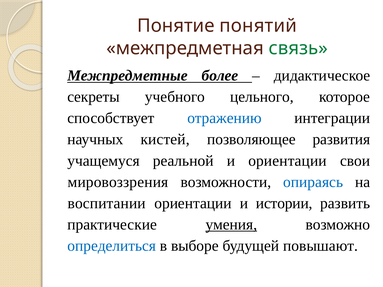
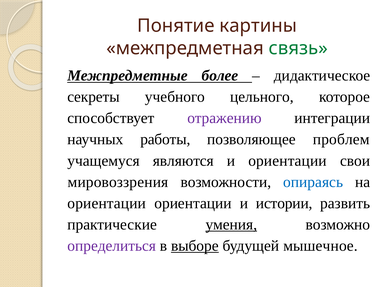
понятий: понятий -> картины (258, 26)
отражению colour: blue -> purple (224, 118)
кистей: кистей -> работы (165, 140)
развития: развития -> проблем (341, 140)
реальной: реальной -> являются (183, 161)
воспитании: воспитании -> ориентации (107, 203)
определиться colour: blue -> purple (112, 246)
выборе underline: none -> present (195, 246)
повышают: повышают -> мышечное (321, 246)
